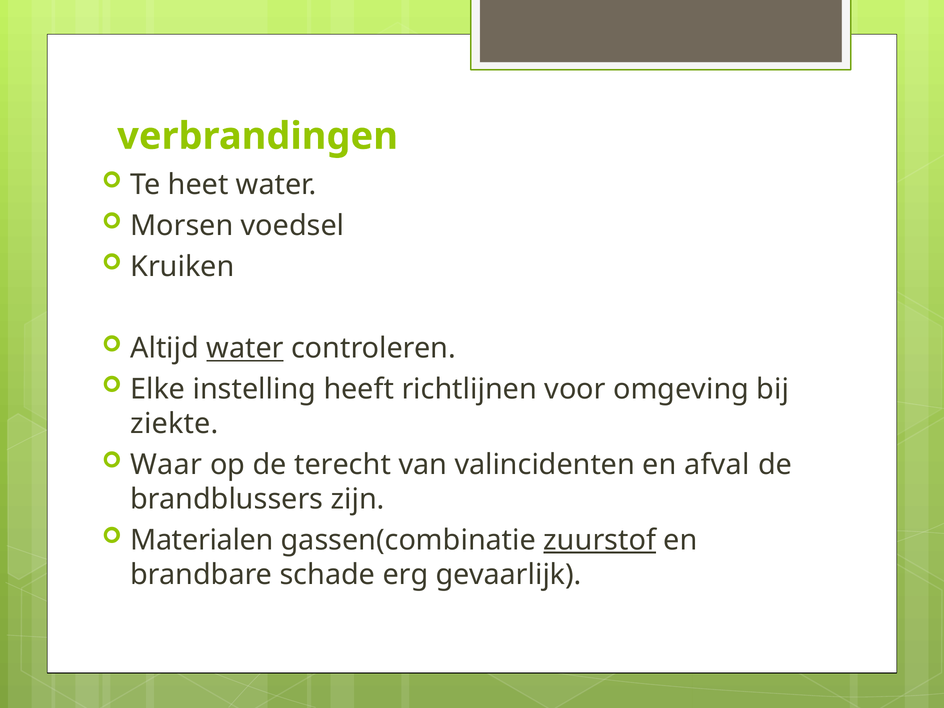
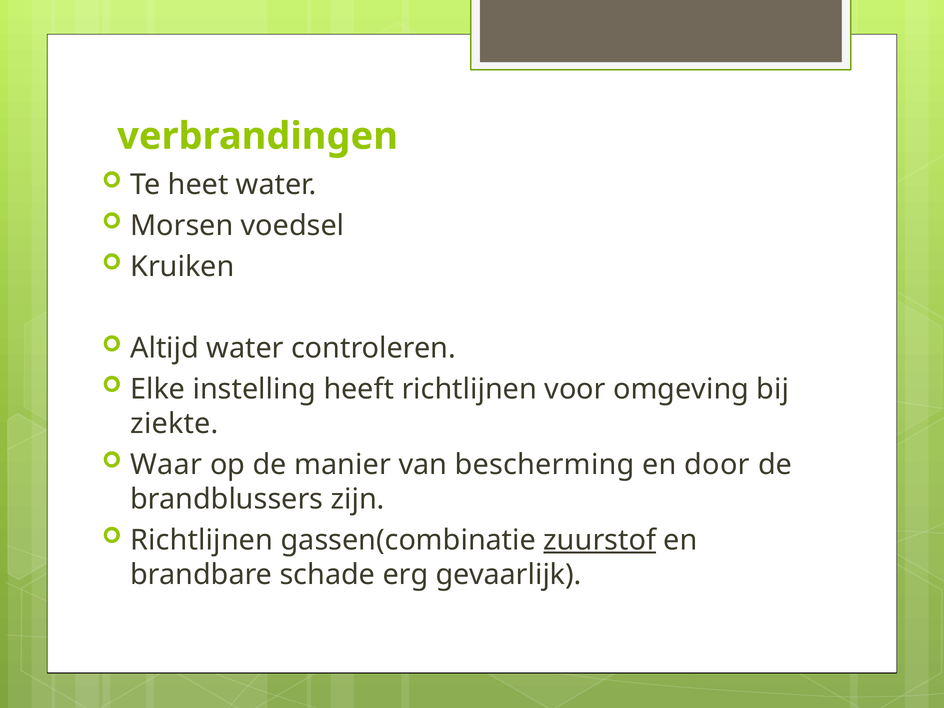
water underline: present -> none (245, 348)
terecht: terecht -> manier (343, 465)
valincidenten: valincidenten -> bescherming (545, 465)
afval: afval -> door (717, 465)
Materialen: Materialen -> Richtlijnen (202, 540)
